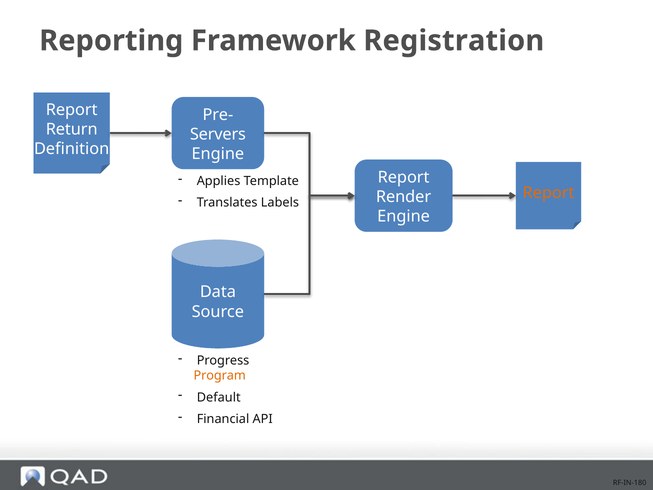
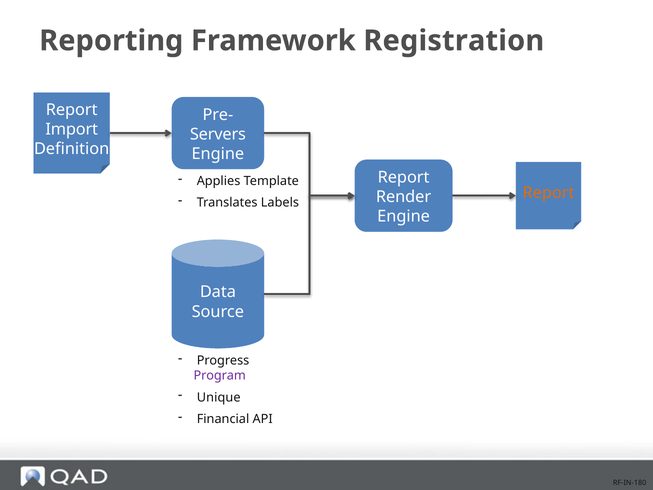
Return: Return -> Import (72, 129)
Program colour: orange -> purple (220, 376)
Default: Default -> Unique (219, 397)
